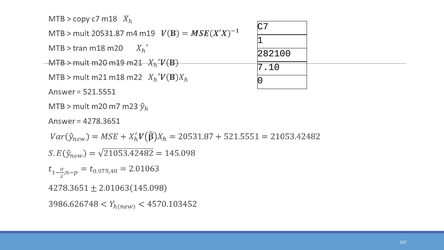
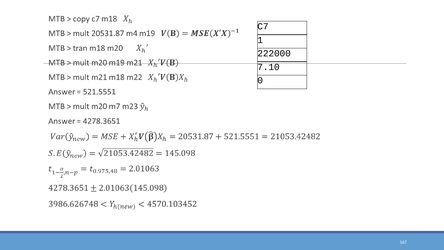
282100: 282100 -> 222000 (274, 54)
